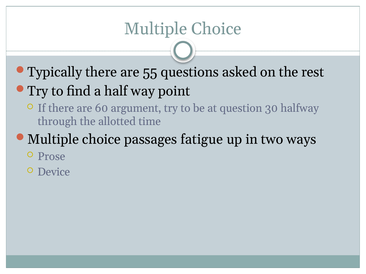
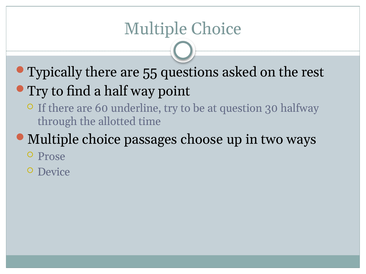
argument: argument -> underline (136, 108)
fatigue: fatigue -> choose (202, 140)
